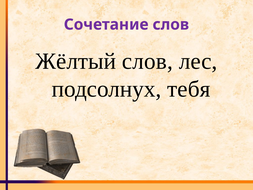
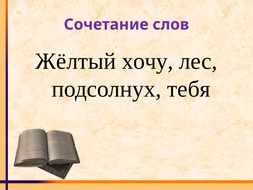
Жёлтый слов: слов -> хочу (148, 61)
